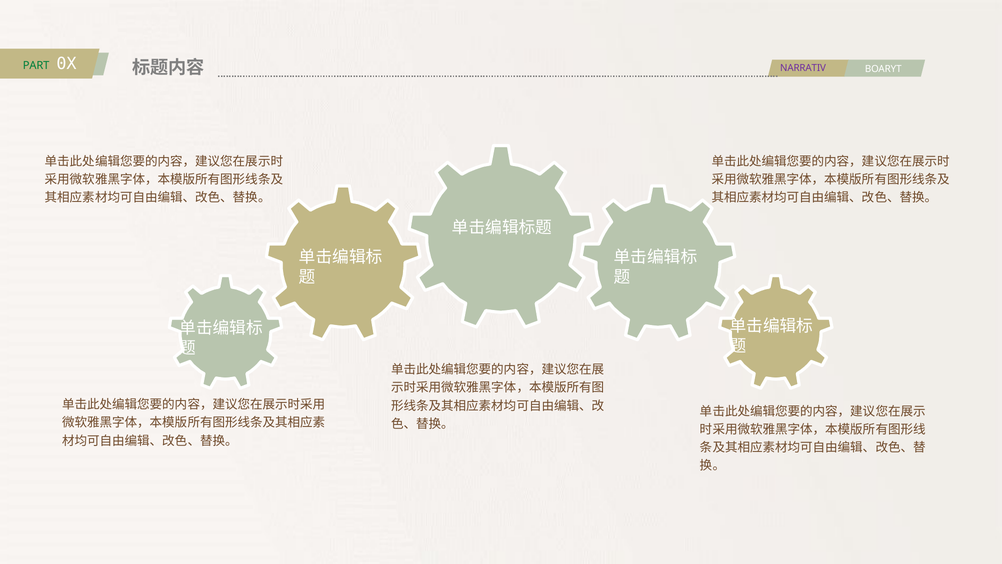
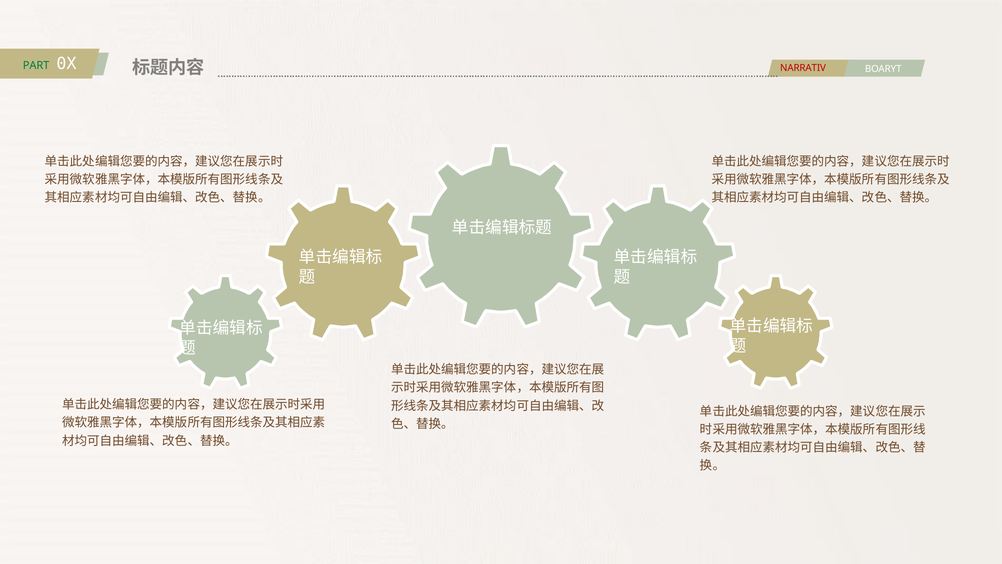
NARRATIV colour: purple -> red (803, 68)
